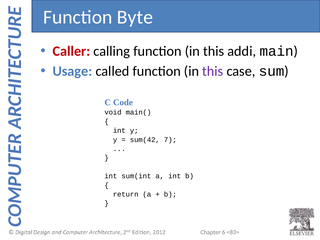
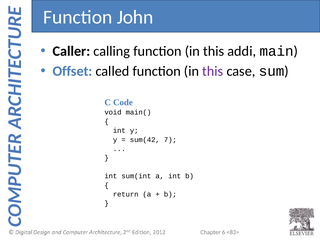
Byte: Byte -> John (135, 17)
Caller colour: red -> black (71, 51)
Usage: Usage -> Offset (72, 71)
